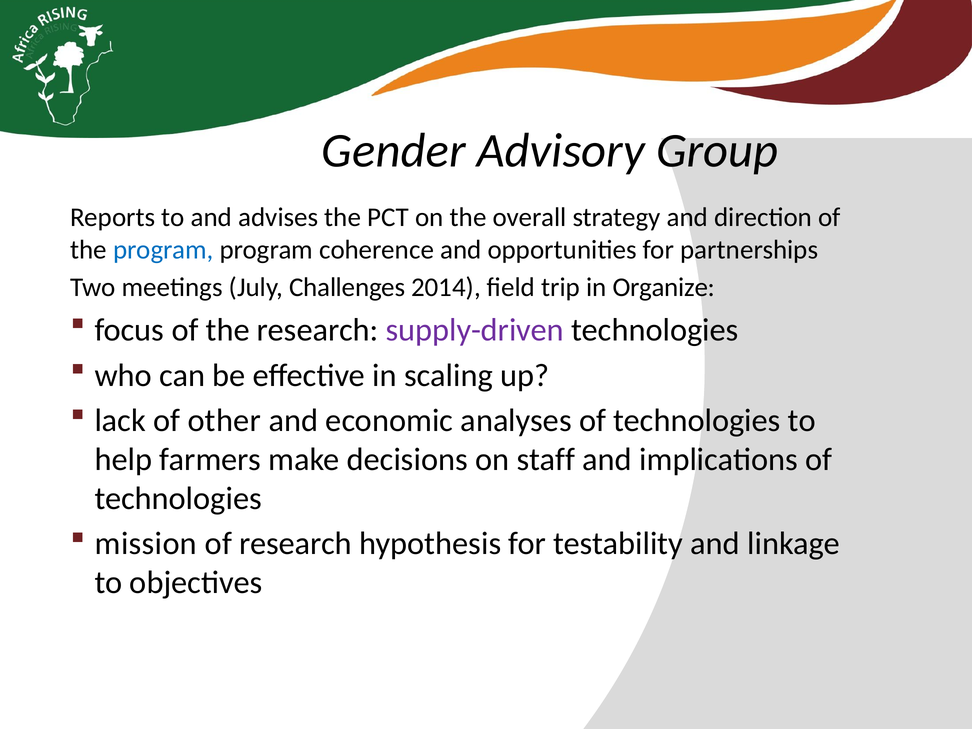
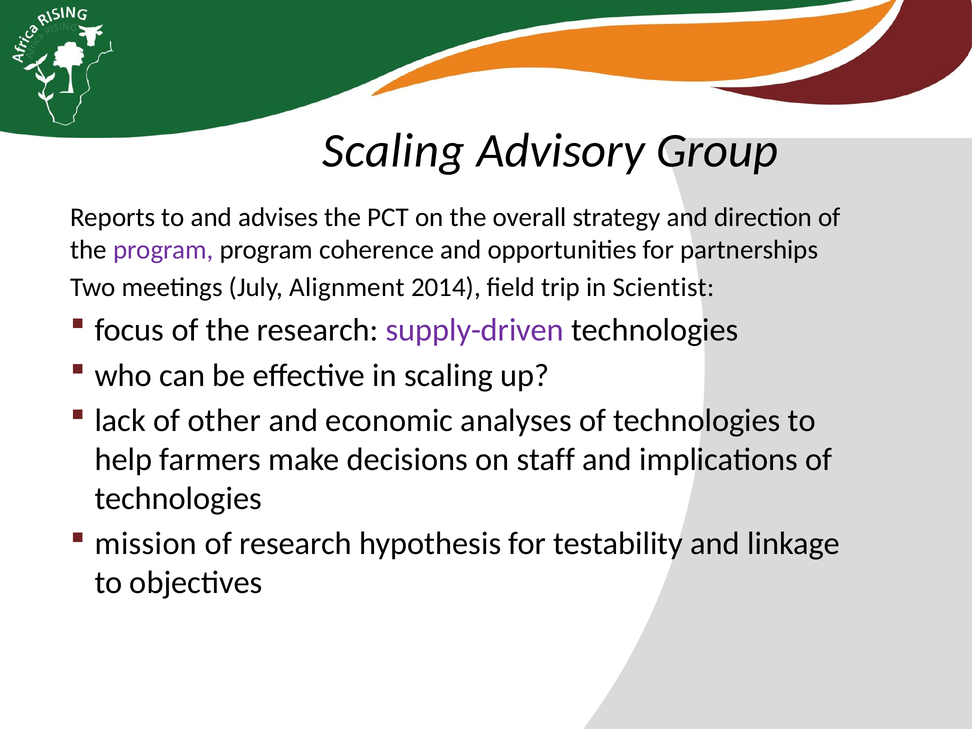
Gender: Gender -> Scaling (393, 151)
program colour: blue -> purple (163, 250)
Challenges: Challenges -> Alignment (347, 288)
Organize: Organize -> Scientist (664, 288)
